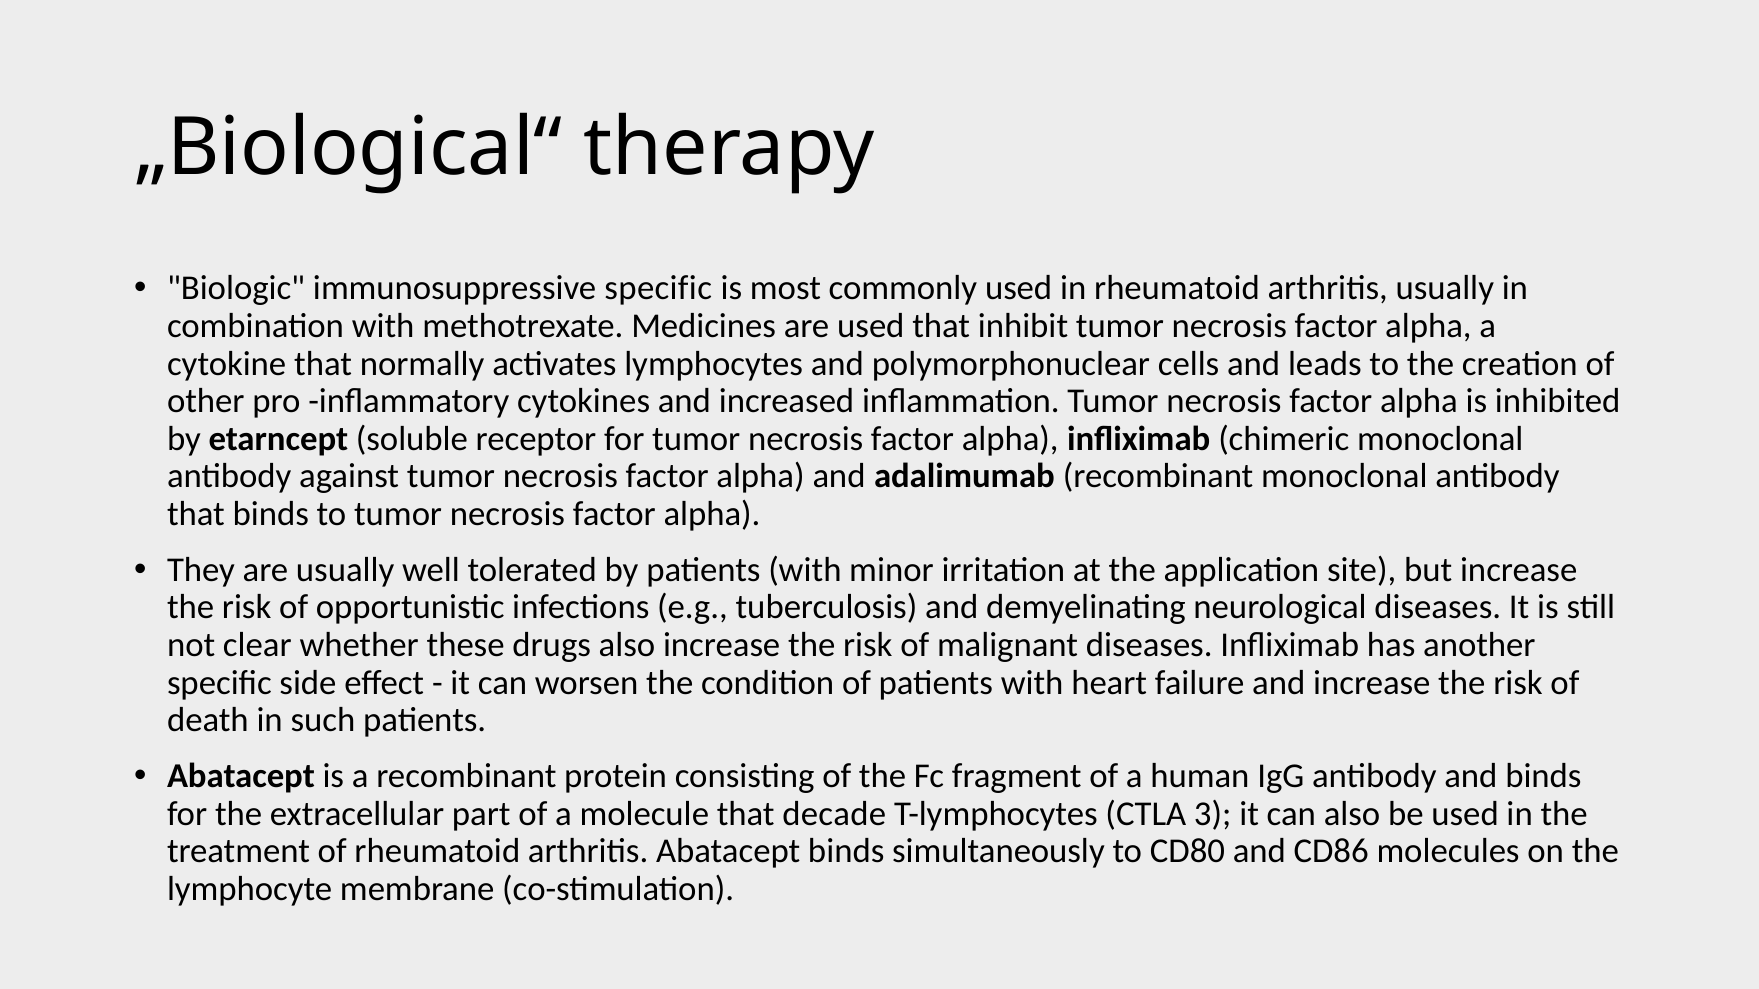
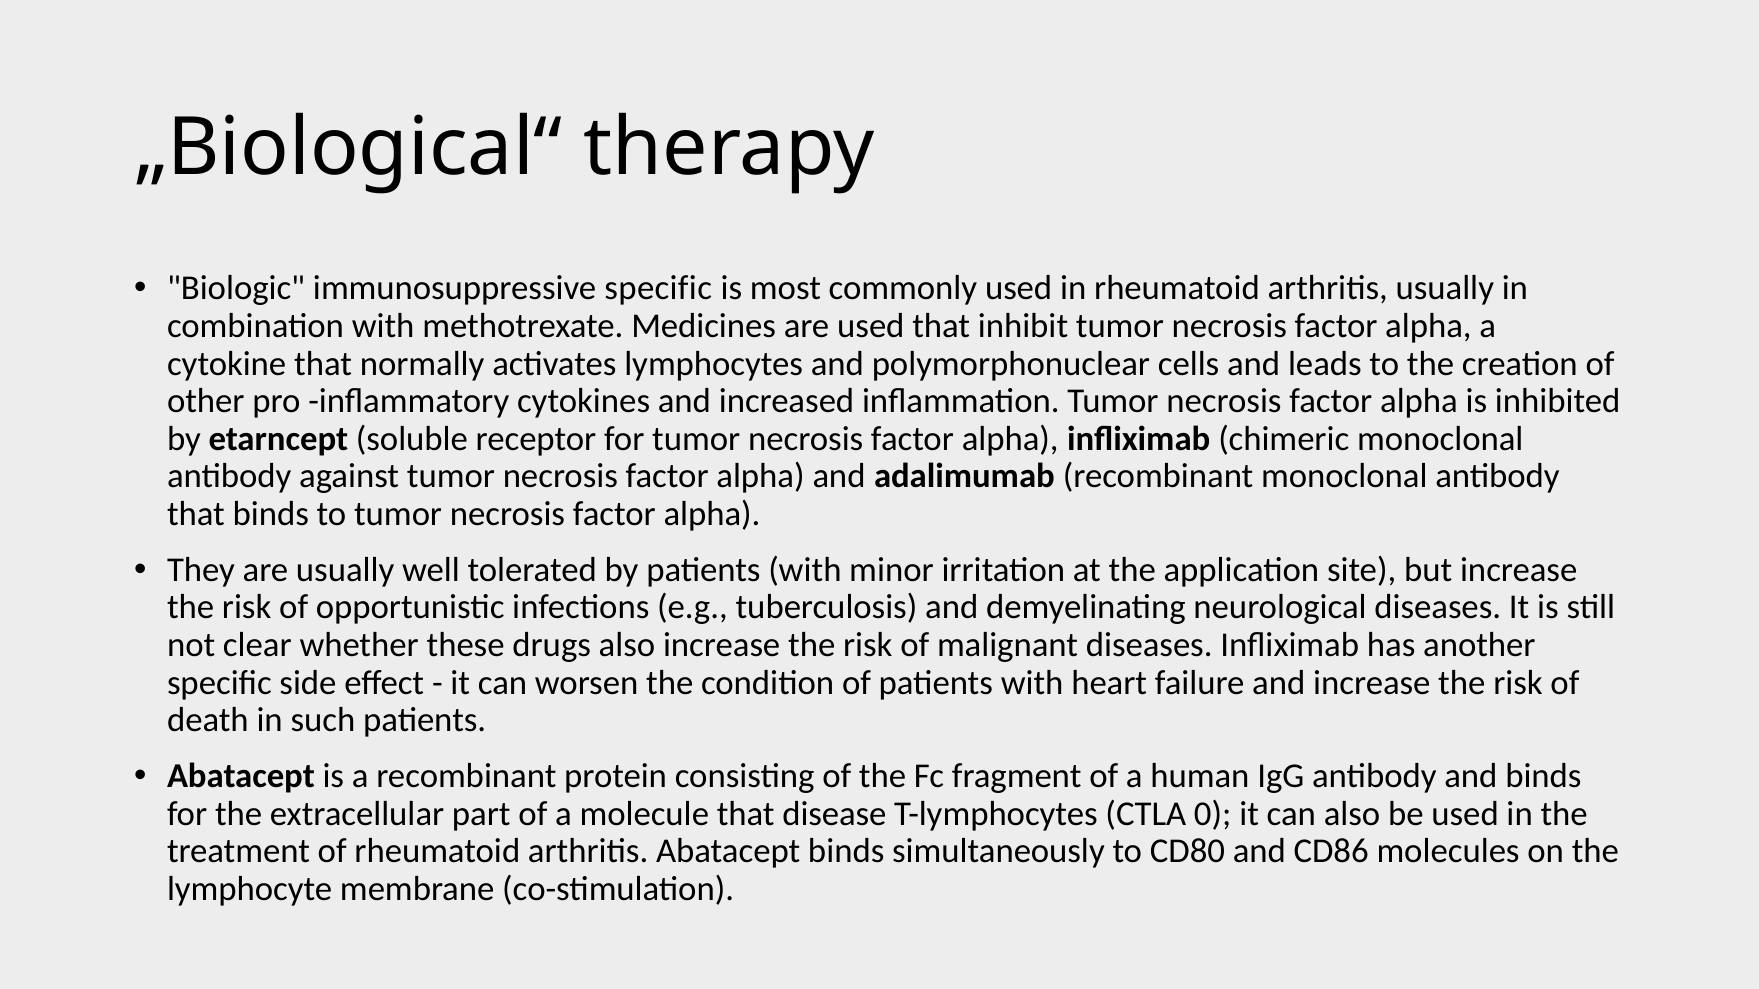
decade: decade -> disease (834, 814)
3: 3 -> 0 (1213, 814)
